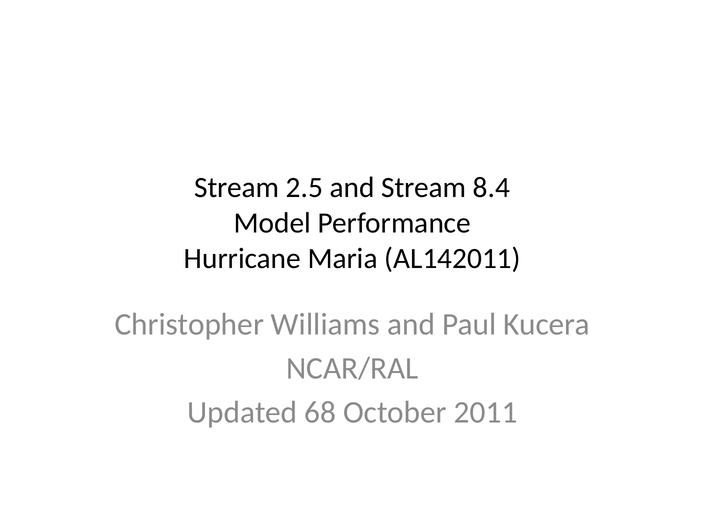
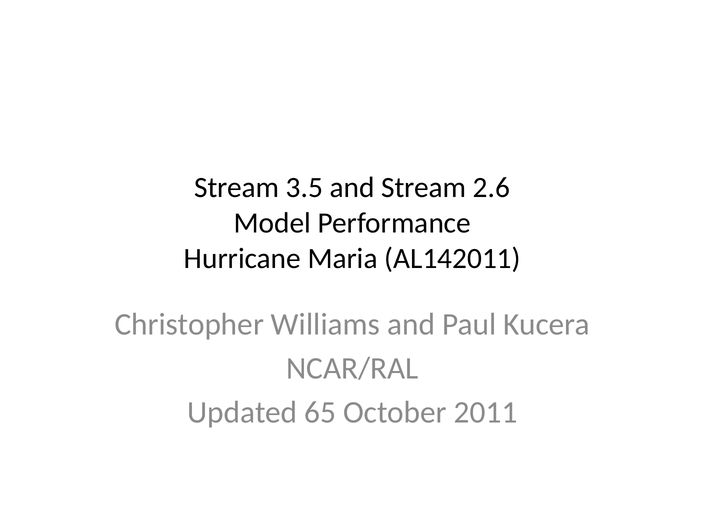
2.5: 2.5 -> 3.5 (304, 188)
8.4: 8.4 -> 2.6 (492, 188)
68: 68 -> 65 (320, 412)
